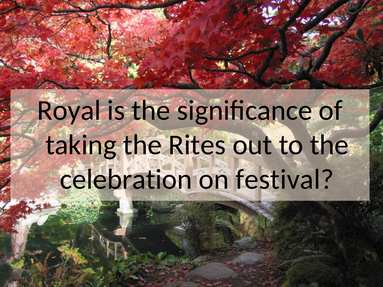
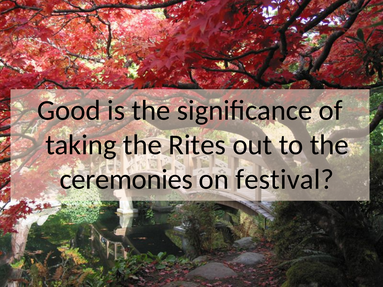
Royal: Royal -> Good (69, 111)
celebration: celebration -> ceremonies (126, 179)
